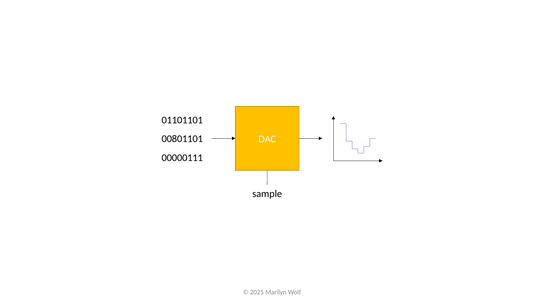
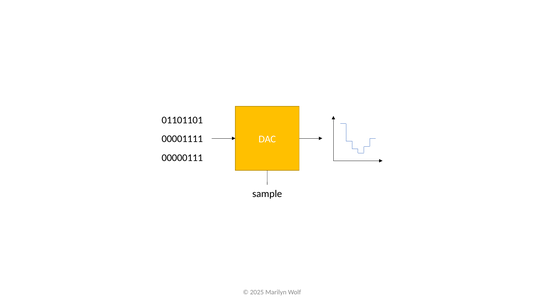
00801101: 00801101 -> 00001111 (182, 139)
